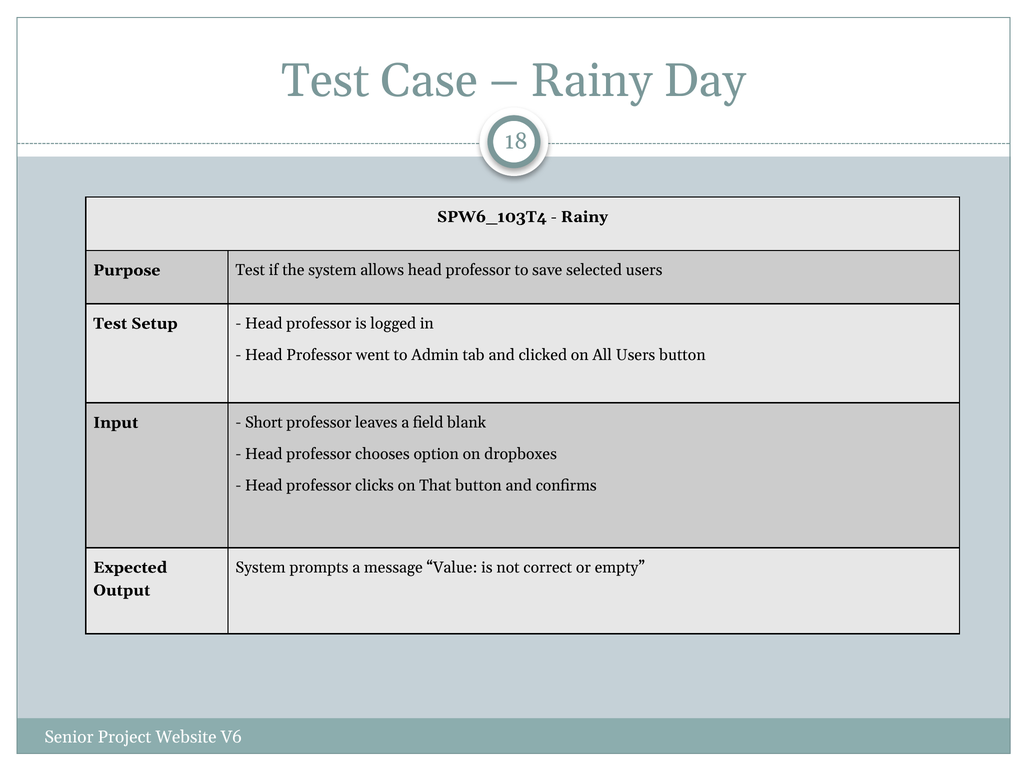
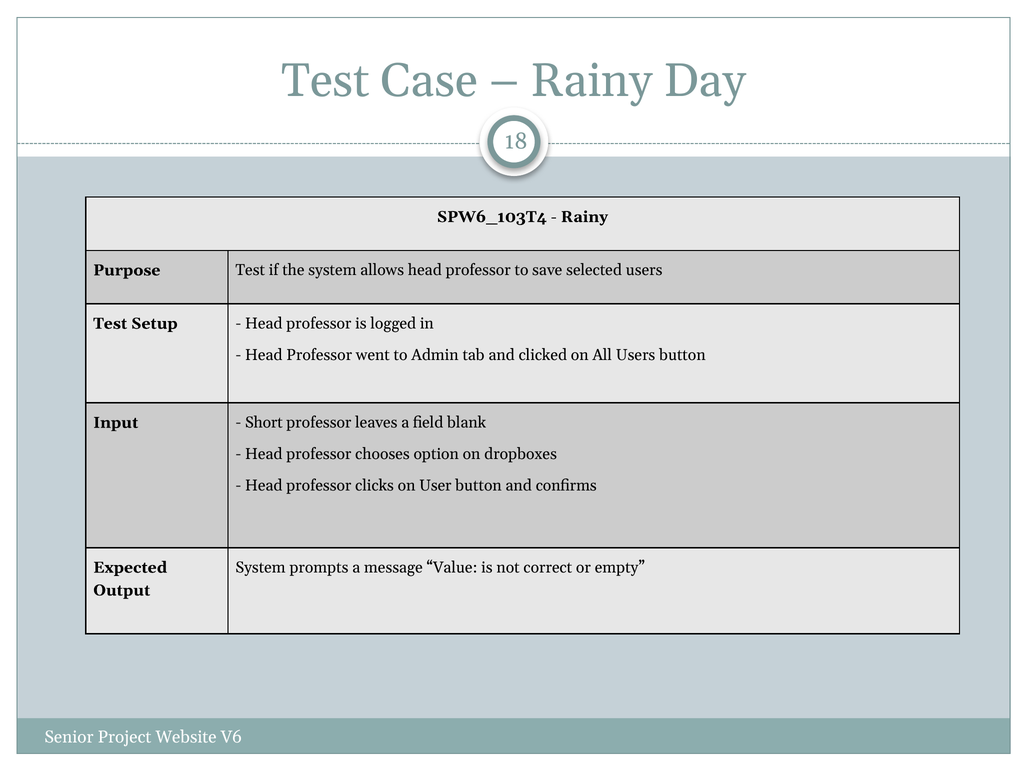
That: That -> User (435, 485)
